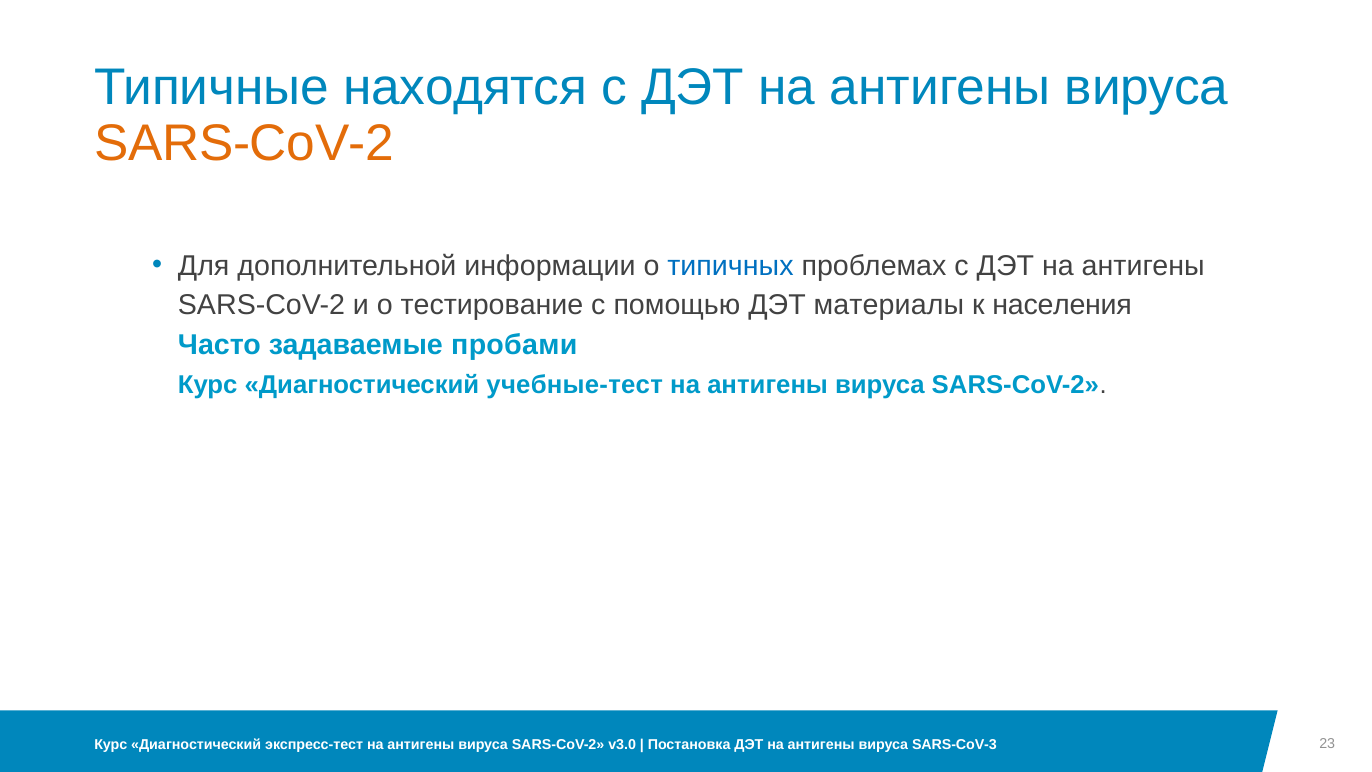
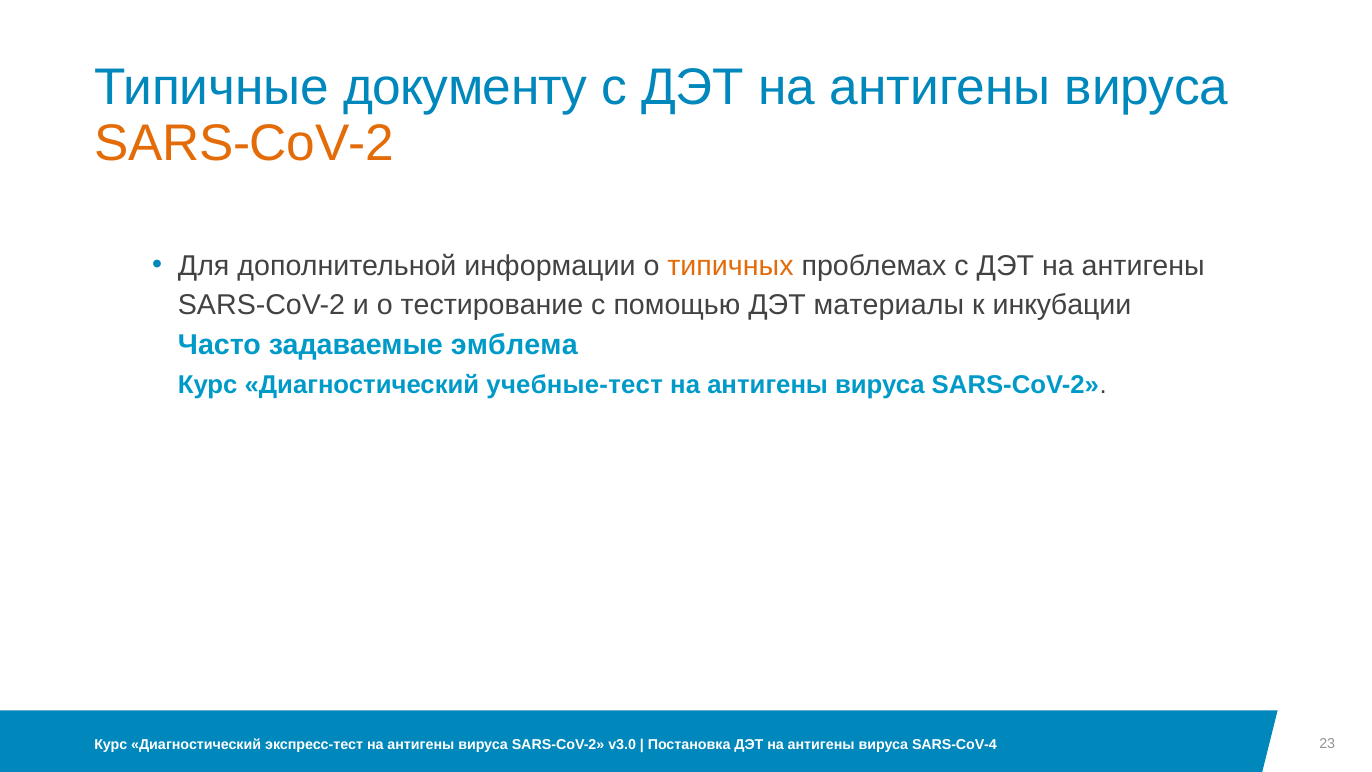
находятся: находятся -> документу (466, 88)
типичных colour: blue -> orange (730, 266)
населения: населения -> инкубации (1062, 305)
пробами: пробами -> эмблема (514, 345)
SARS-CoV-3: SARS-CoV-3 -> SARS-CoV-4 (954, 744)
